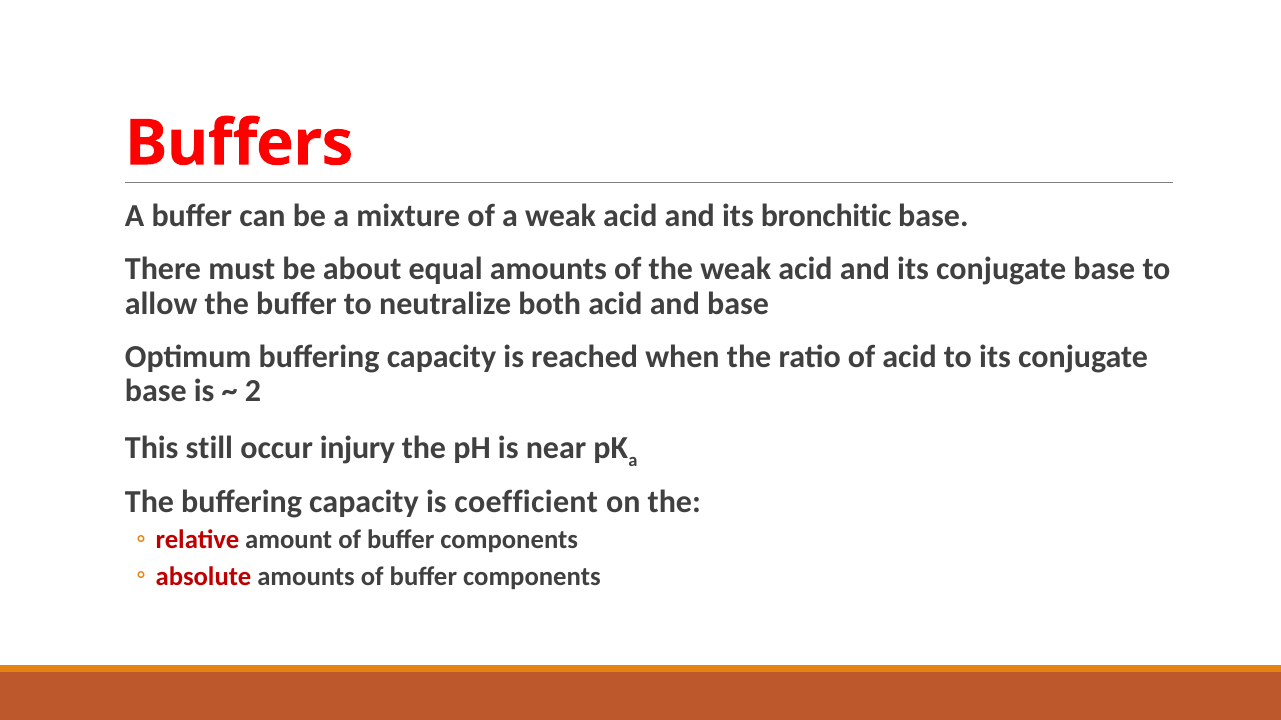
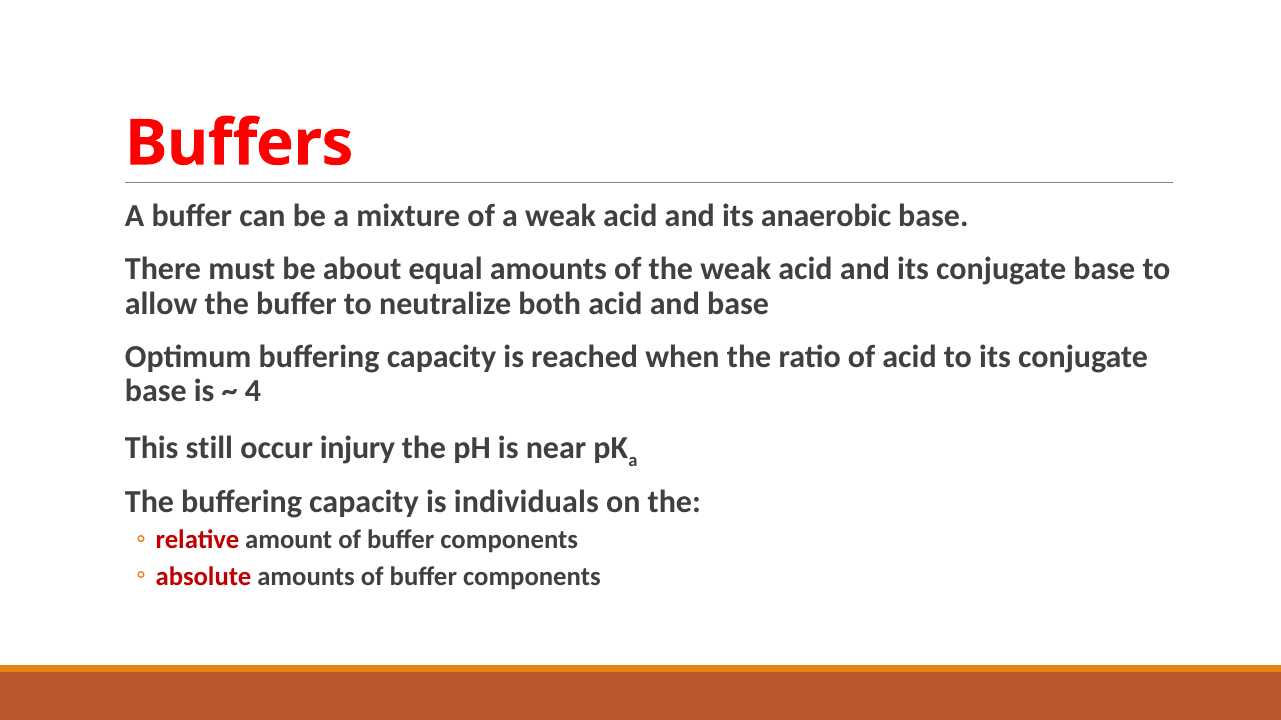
bronchitic: bronchitic -> anaerobic (826, 216)
2: 2 -> 4 (253, 392)
coefficient: coefficient -> individuals (526, 503)
